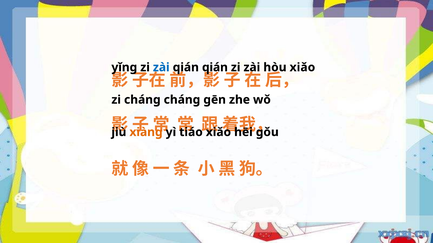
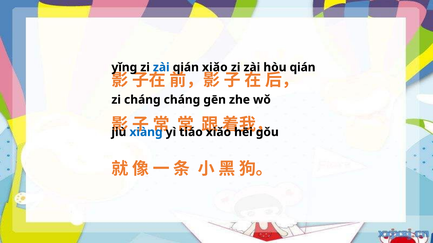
qián qián: qián -> xiǎo (215, 67)
hòu xiǎo: xiǎo -> qián (303, 67)
xiànɡ colour: orange -> blue (146, 132)
